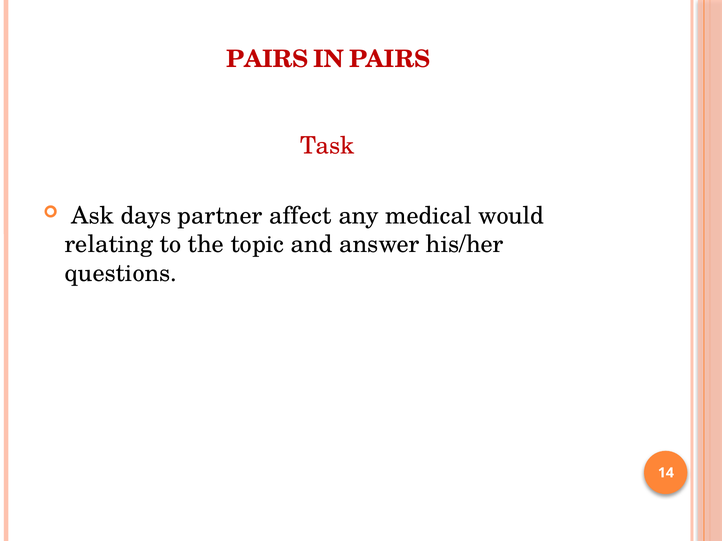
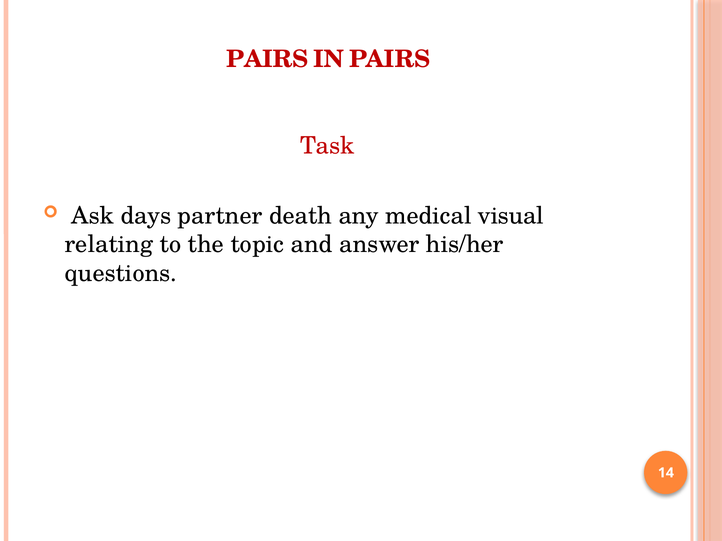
affect: affect -> death (301, 216)
would: would -> visual (511, 216)
